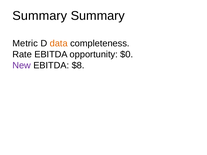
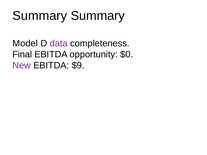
Metric: Metric -> Model (25, 43)
data colour: orange -> purple (59, 43)
Rate: Rate -> Final (22, 54)
$8: $8 -> $9 (78, 65)
